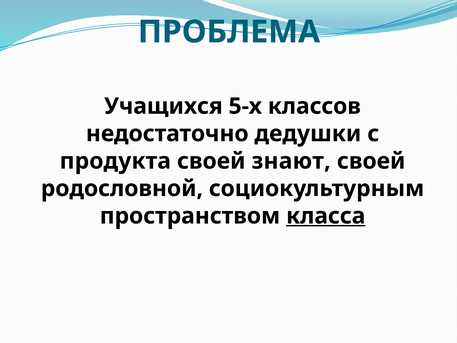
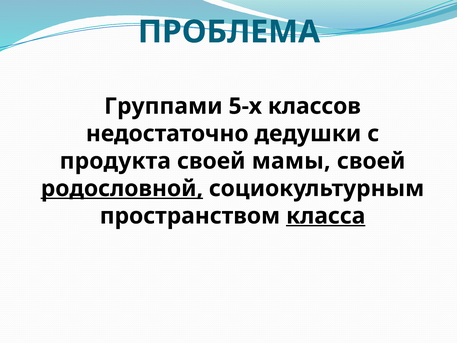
Учащихся: Учащихся -> Группами (163, 106)
знают: знают -> мамы (291, 161)
родословной underline: none -> present (122, 188)
